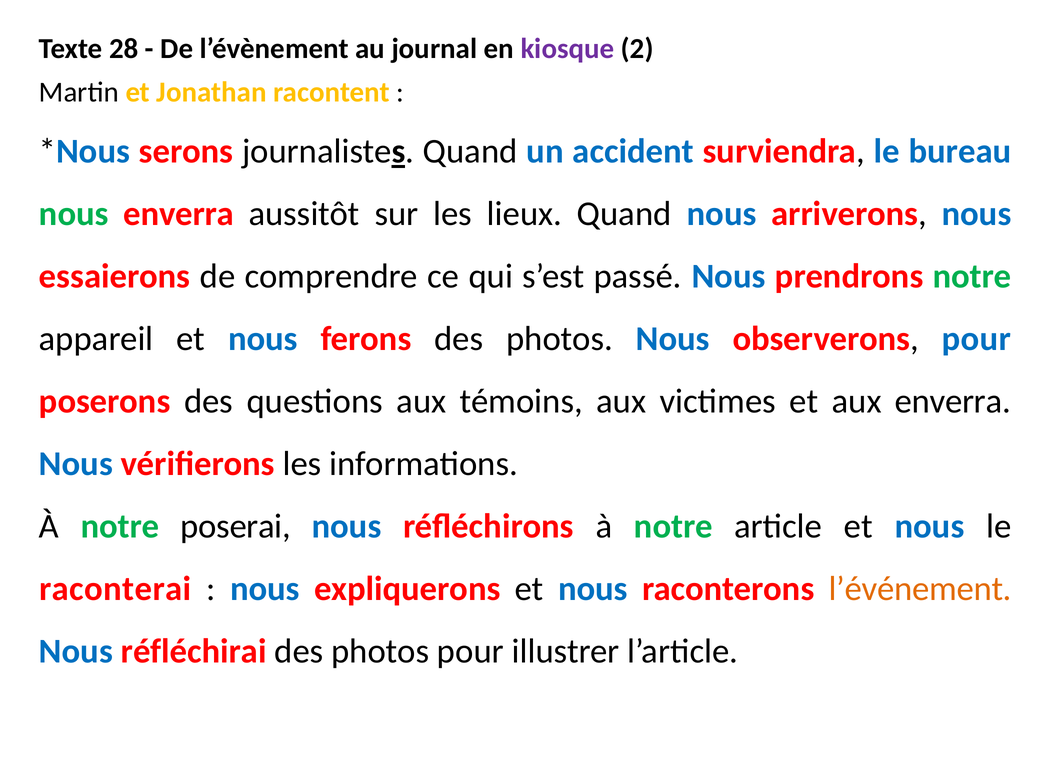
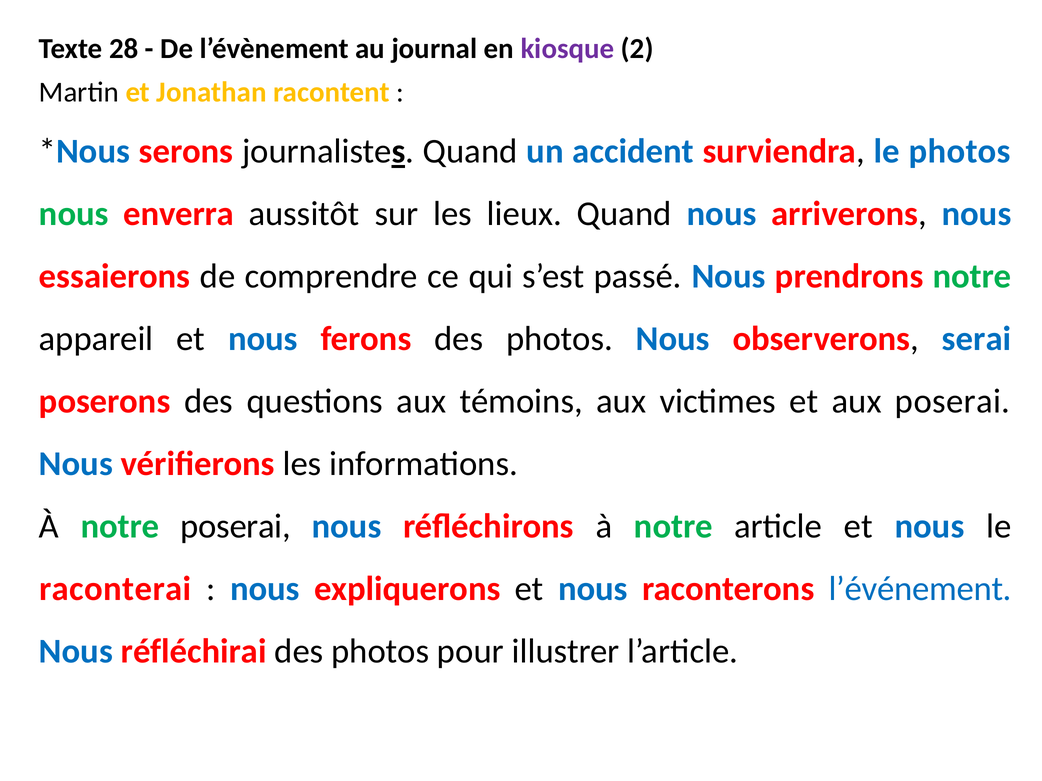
le bureau: bureau -> photos (960, 152)
observerons pour: pour -> serai (977, 339)
aux enverra: enverra -> poserai (953, 402)
l’événement colour: orange -> blue (920, 589)
